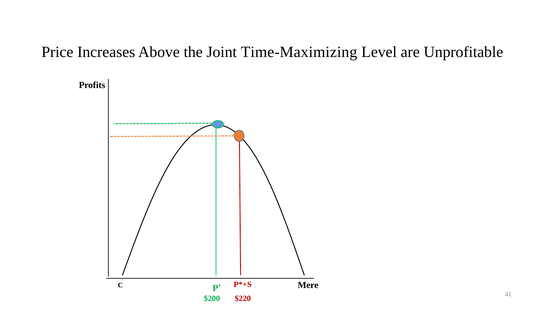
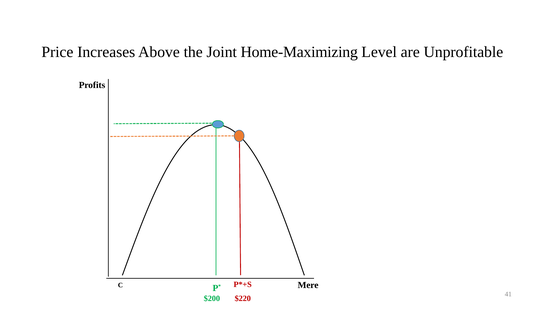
Time-Maximizing: Time-Maximizing -> Home-Maximizing (299, 52)
